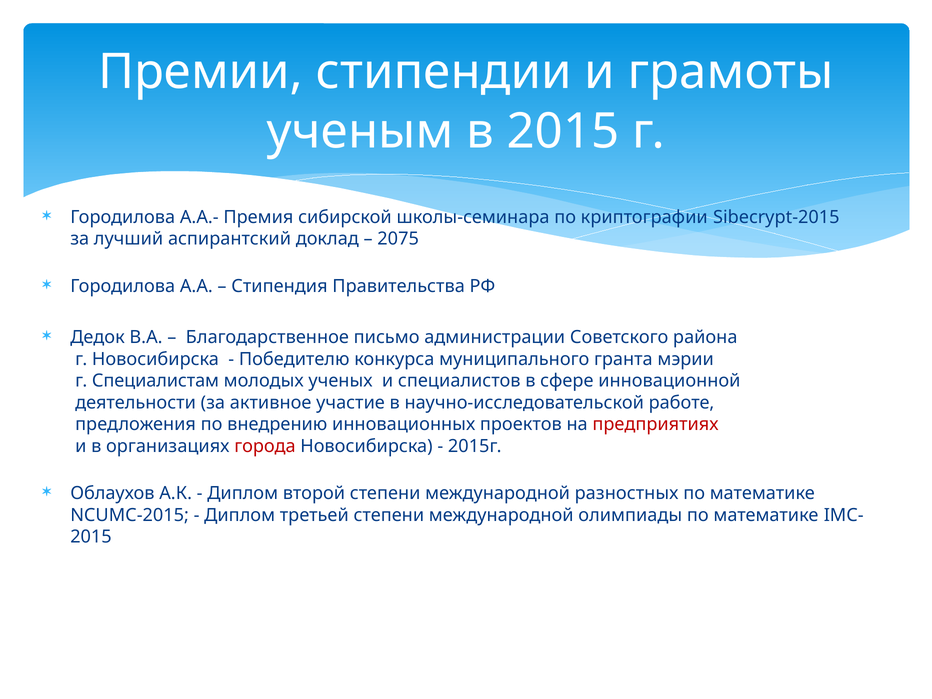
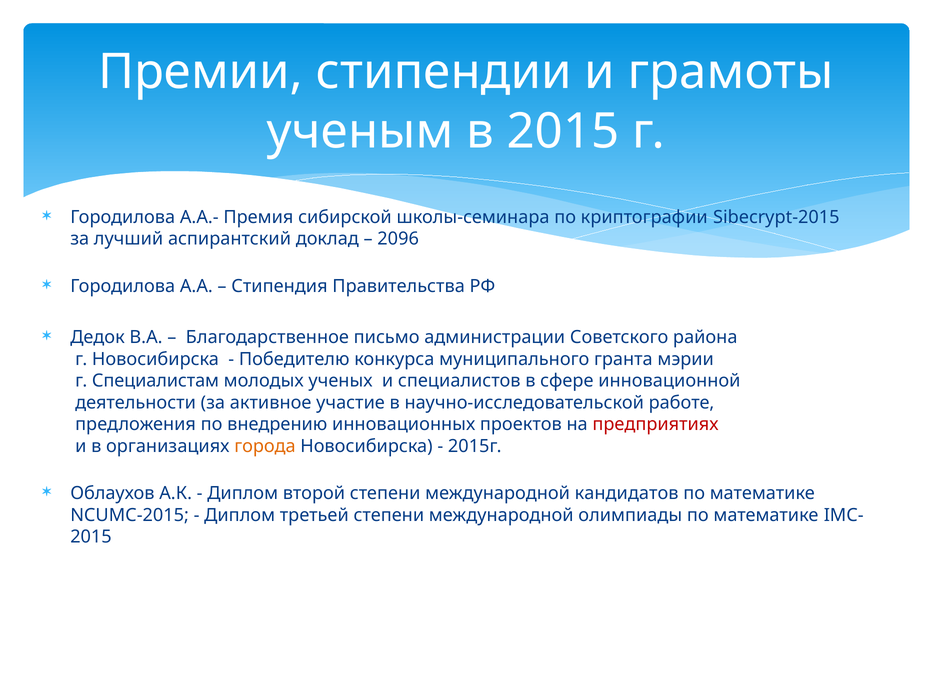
2075: 2075 -> 2096 (398, 239)
города colour: red -> orange (265, 446)
разностных: разностных -> кандидатов (627, 493)
